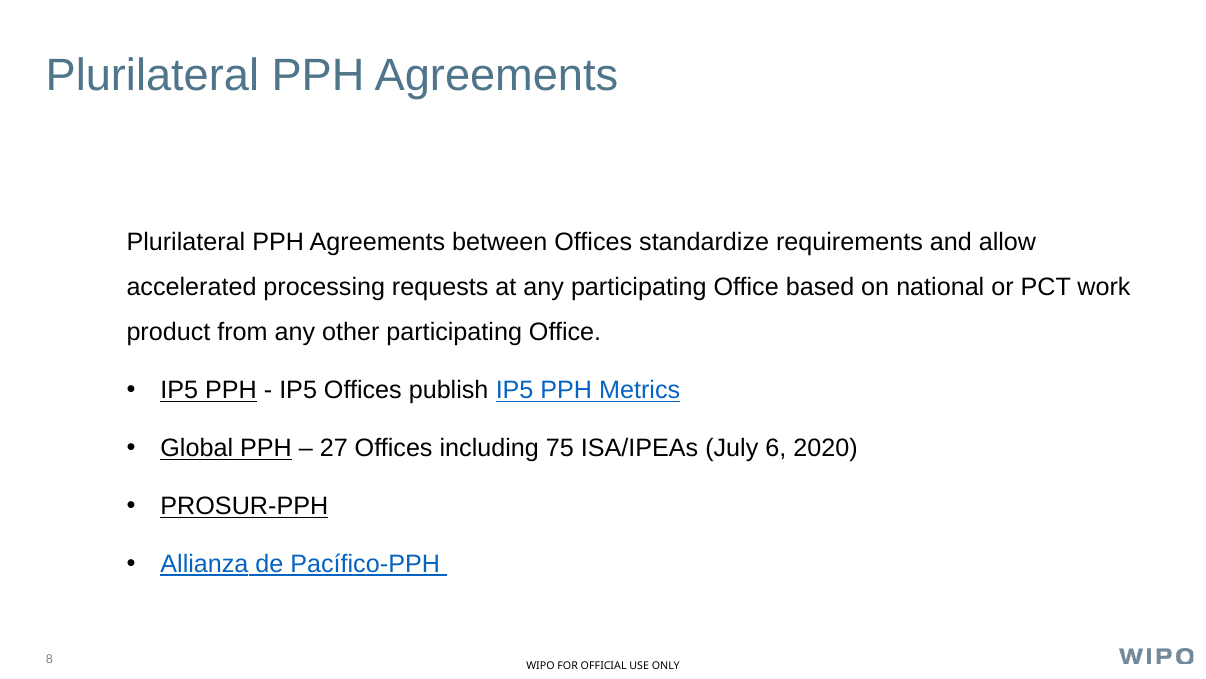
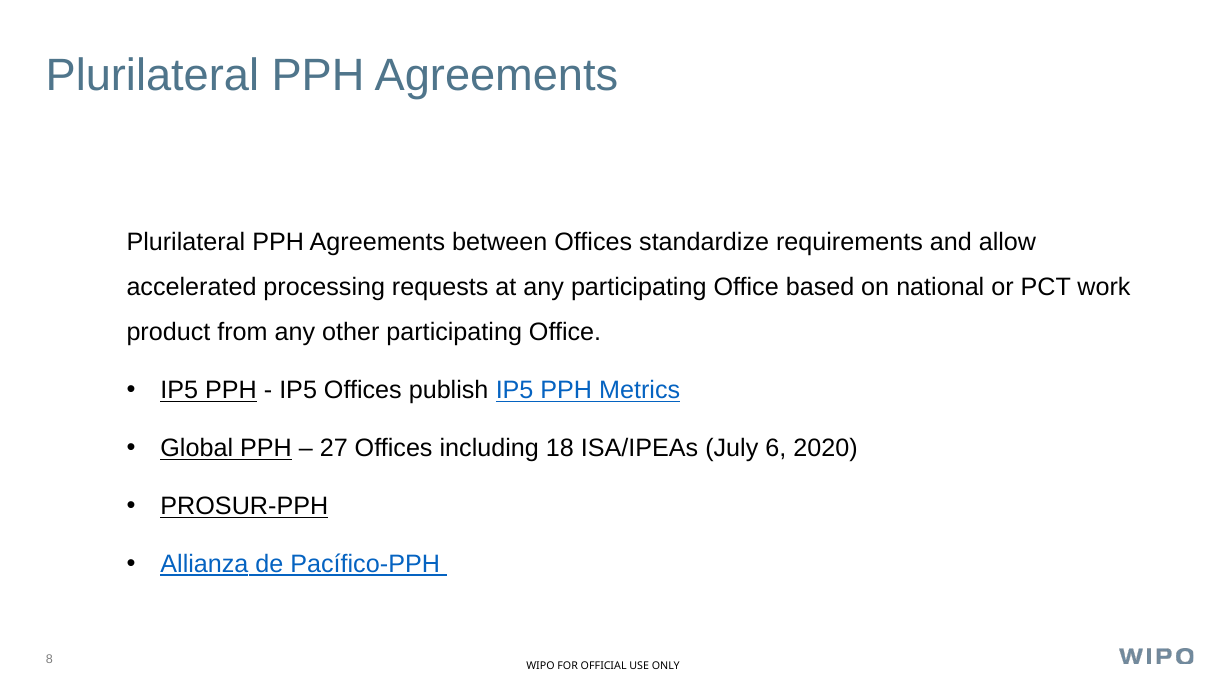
75: 75 -> 18 (560, 448)
